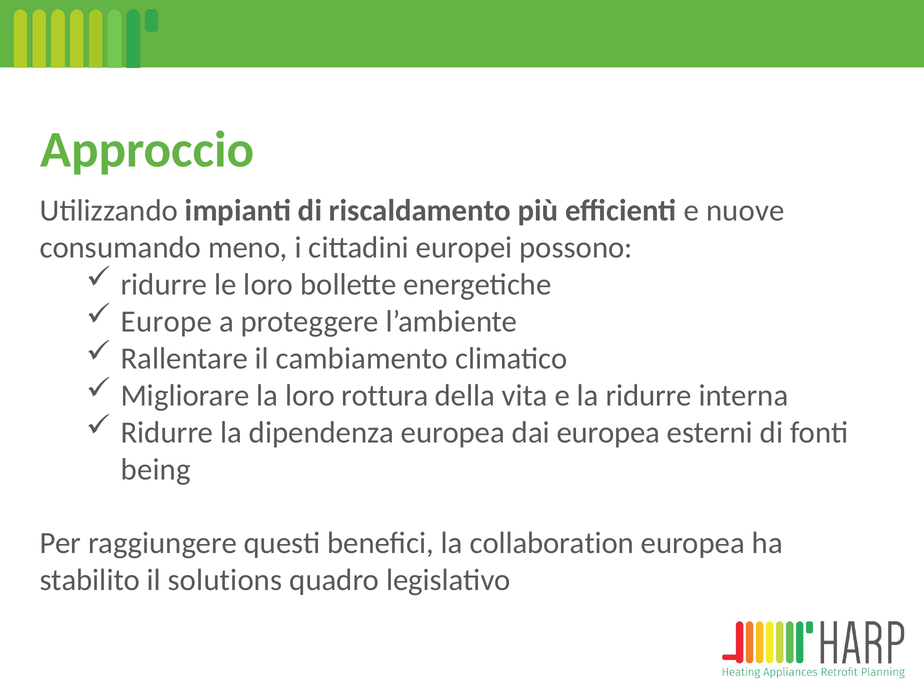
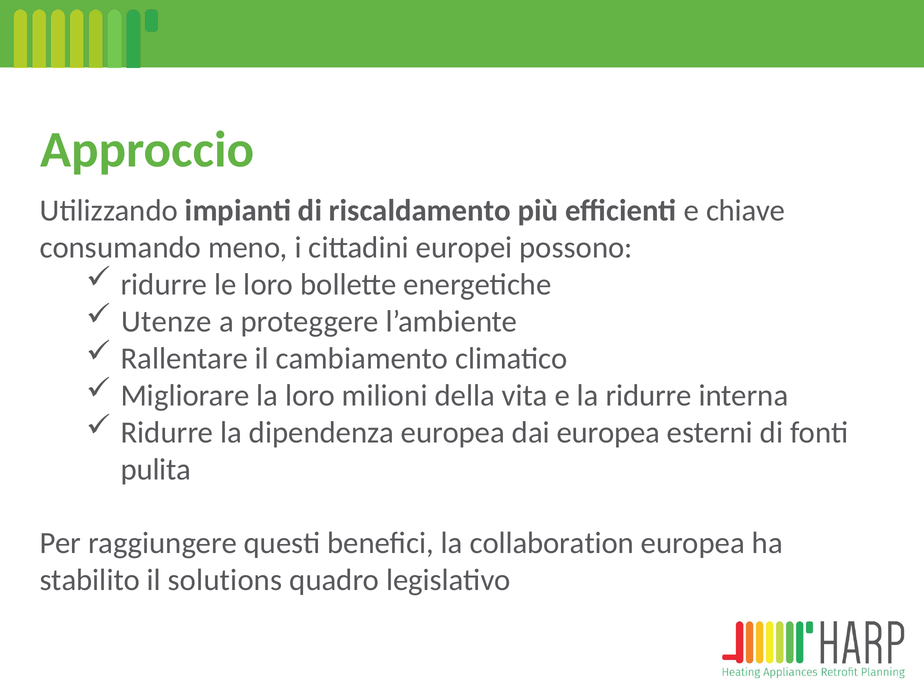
nuove: nuove -> chiave (746, 211)
Europe: Europe -> Utenze (166, 322)
rottura: rottura -> milioni (385, 395)
being: being -> pulita (156, 469)
